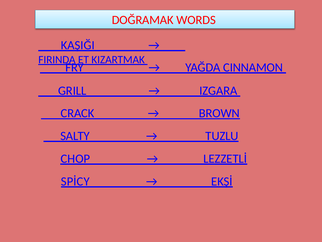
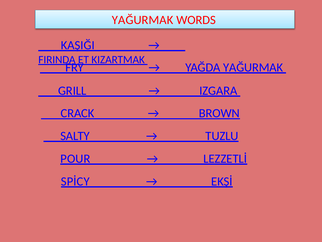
DOĞRAMAK: DOĞRAMAK -> YAĞURMAK (143, 20)
YAĞDA CINNAMON: CINNAMON -> YAĞURMAK (253, 67)
CHOP: CHOP -> POUR (75, 158)
